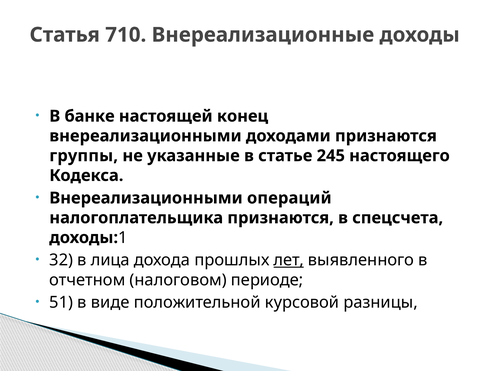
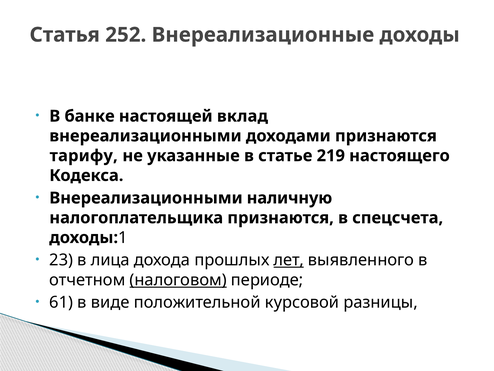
710: 710 -> 252 (126, 35)
конец: конец -> вклад (242, 116)
группы: группы -> тарифу (84, 156)
245: 245 -> 219 (331, 156)
операций: операций -> наличную (289, 198)
32: 32 -> 23 (61, 260)
налоговом underline: none -> present (178, 280)
51: 51 -> 61 (61, 302)
